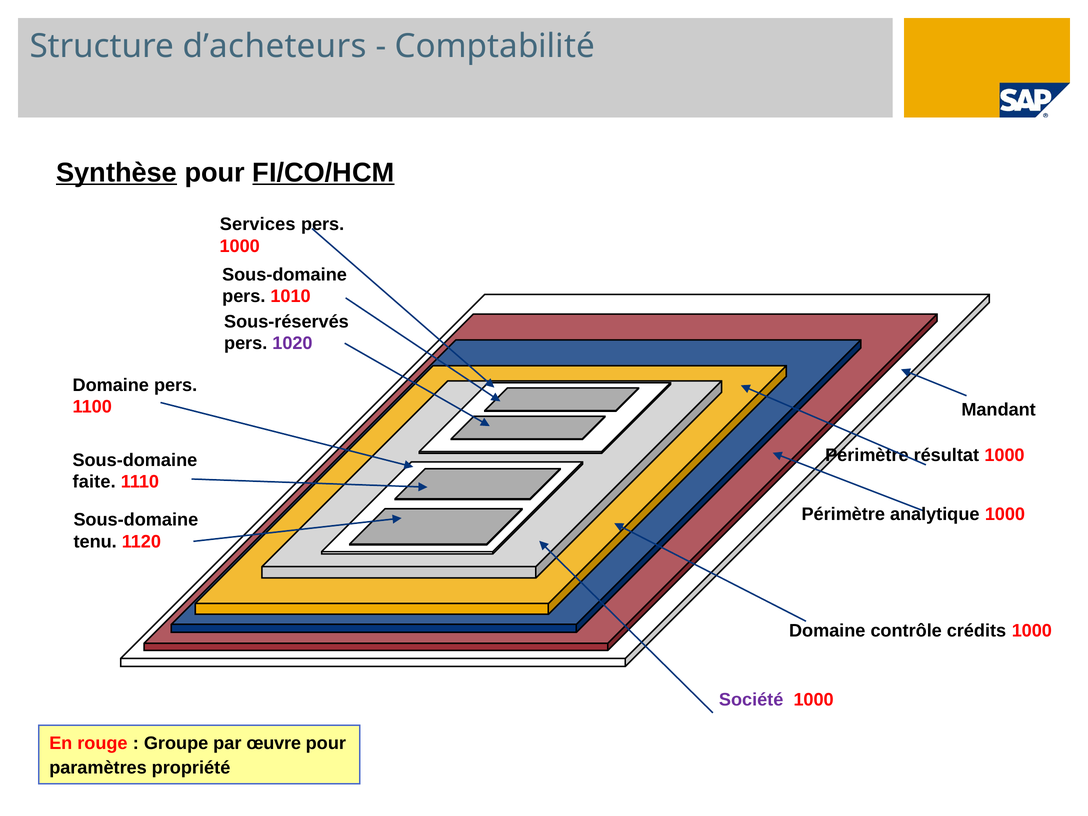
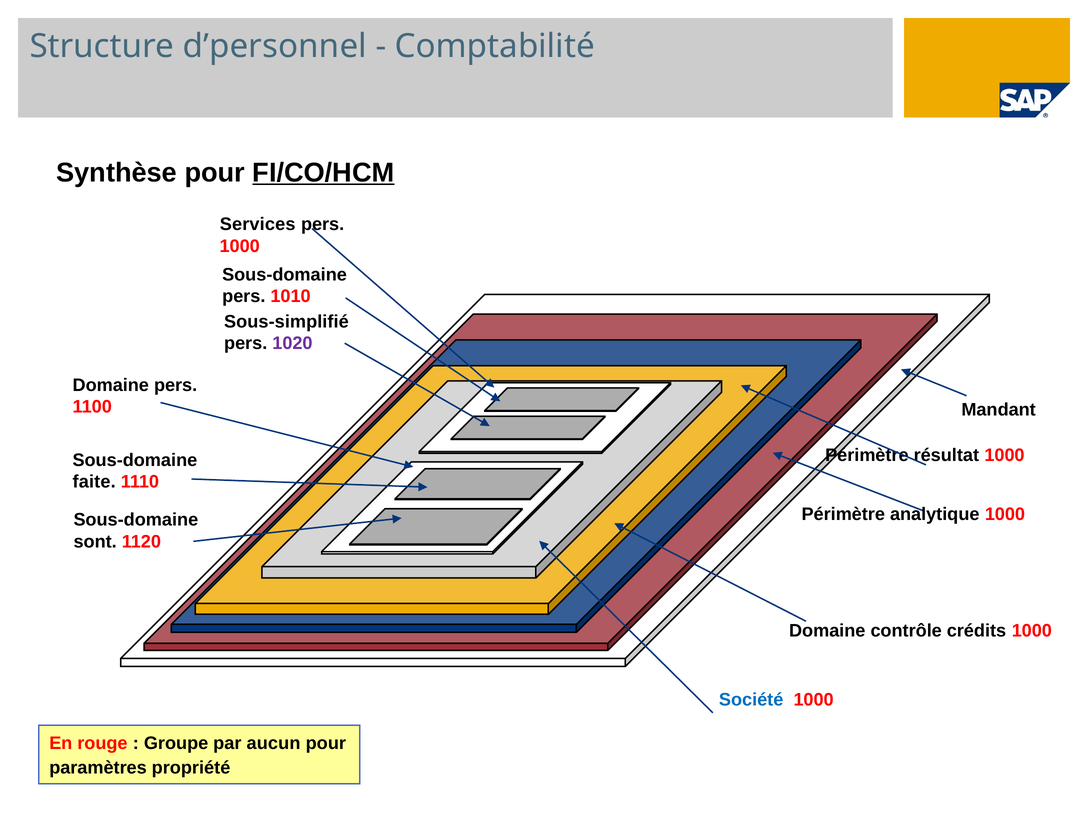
d’acheteurs: d’acheteurs -> d’personnel (275, 46)
Synthèse underline: present -> none (117, 173)
Sous-réservés: Sous-réservés -> Sous-simplifié (286, 322)
tenu: tenu -> sont (95, 542)
Société colour: purple -> blue (751, 700)
œuvre: œuvre -> aucun (274, 743)
